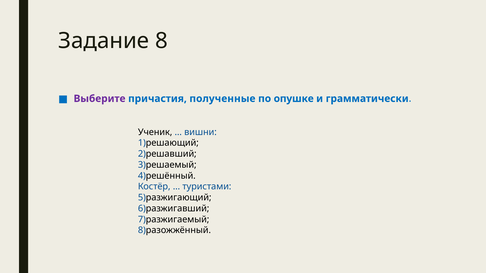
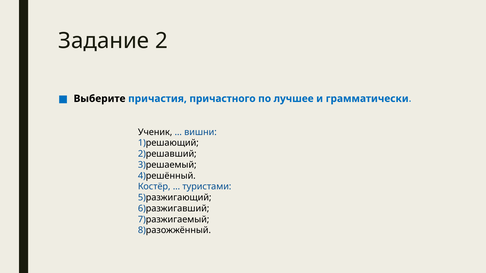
8: 8 -> 2 (161, 41)
Выберите colour: purple -> black (100, 99)
полученные: полученные -> причастного (223, 99)
опушке: опушке -> лучшее (294, 99)
